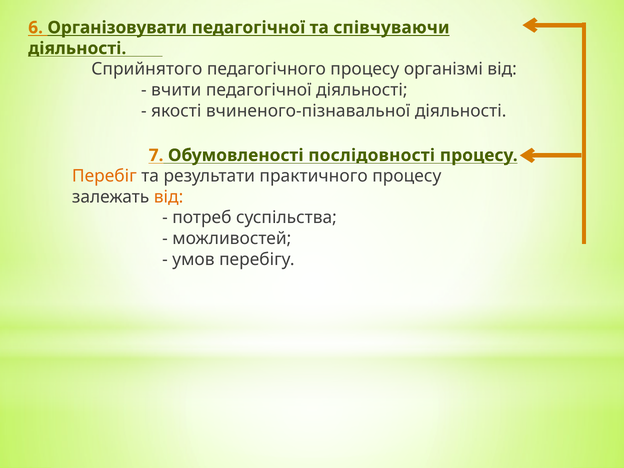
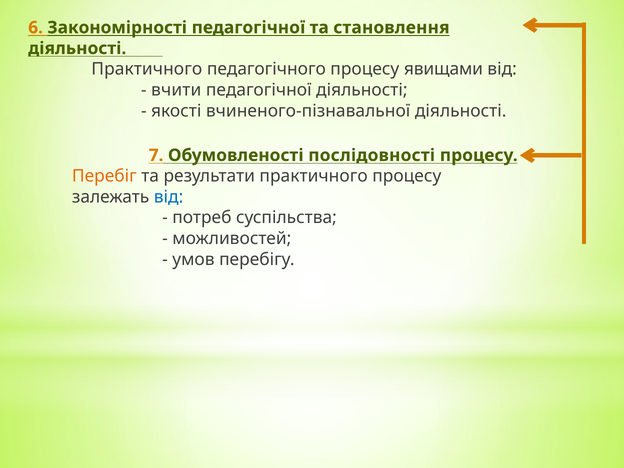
Організовувати: Організовувати -> Закономірності (117, 28)
співчуваючи: співчуваючи -> становлення (391, 28)
Сприйнятого: Сприйнятого -> Практичного (147, 69)
організмі: організмі -> явищами (443, 69)
від colour: orange -> blue (169, 197)
